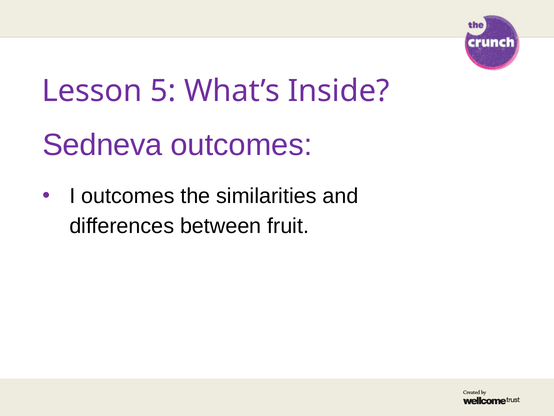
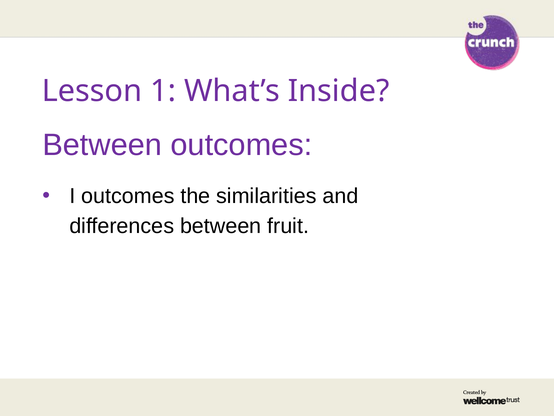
5: 5 -> 1 (163, 91)
Sedneva: Sedneva -> Between (102, 145)
